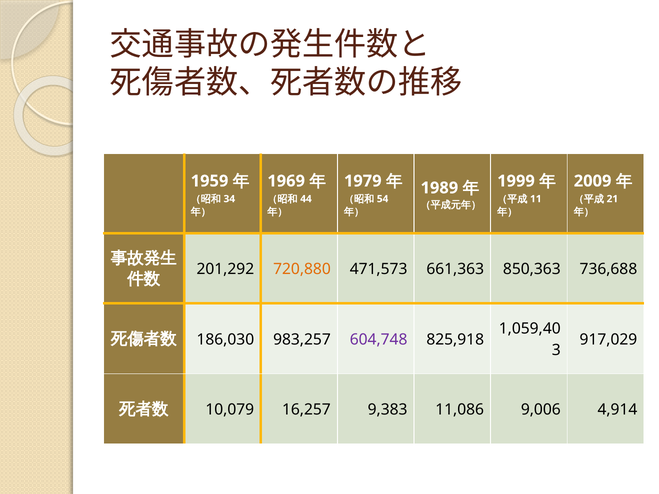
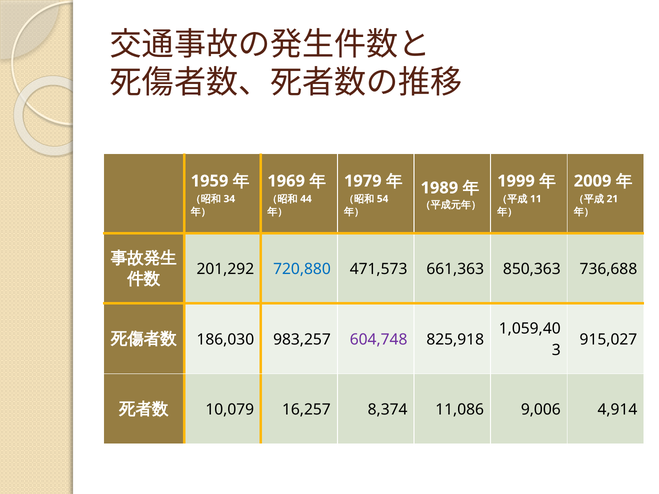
720,880 colour: orange -> blue (302, 269)
917,029: 917,029 -> 915,027 (608, 340)
9,383: 9,383 -> 8,374 (388, 410)
